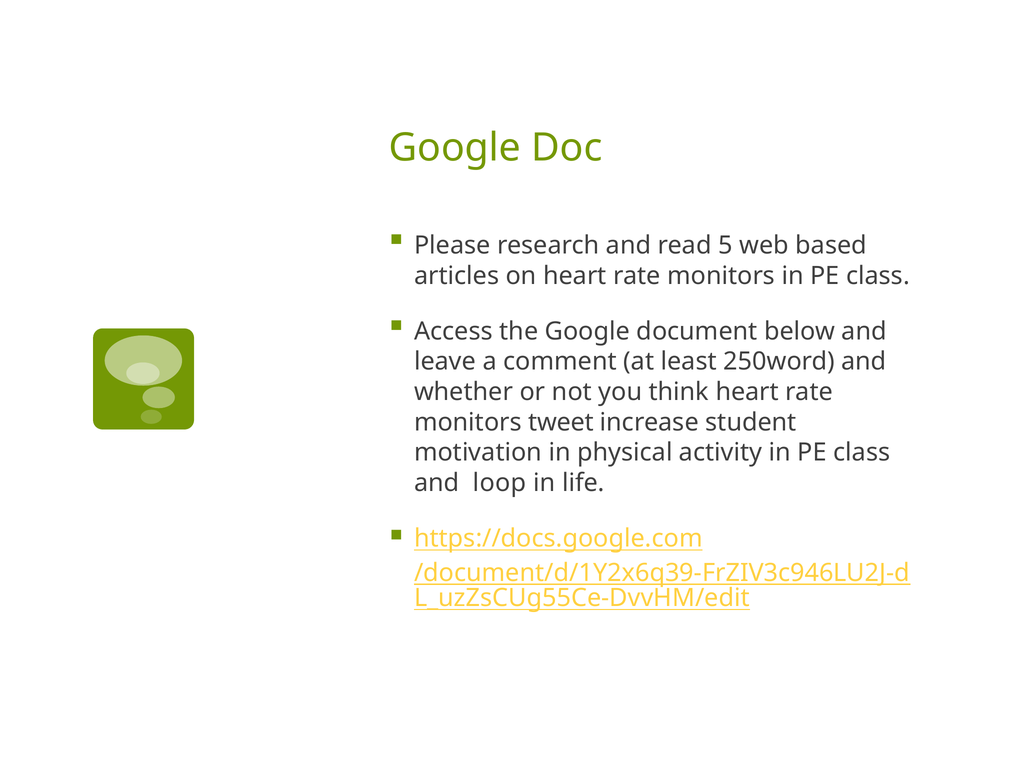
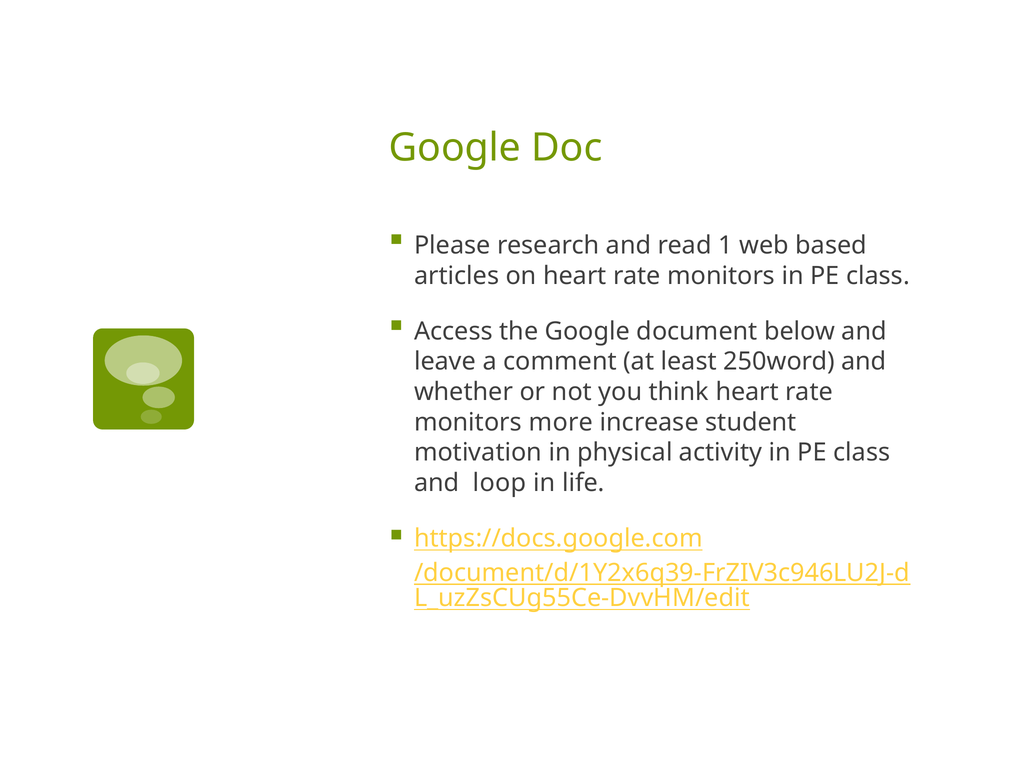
5: 5 -> 1 (725, 245)
tweet: tweet -> more (561, 422)
